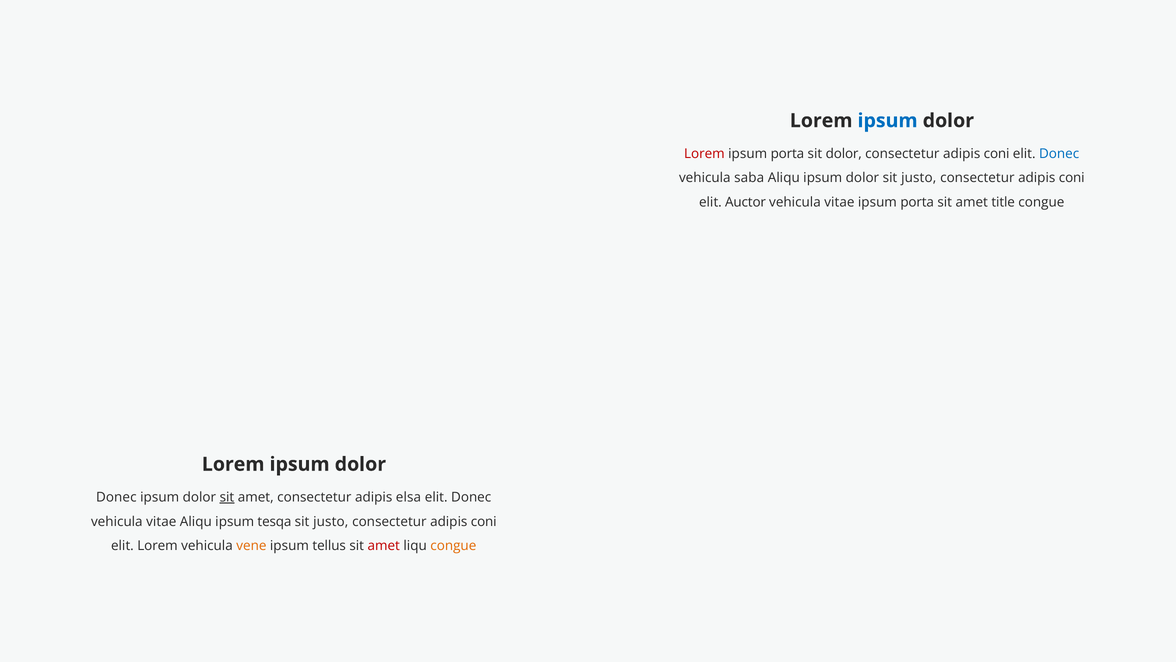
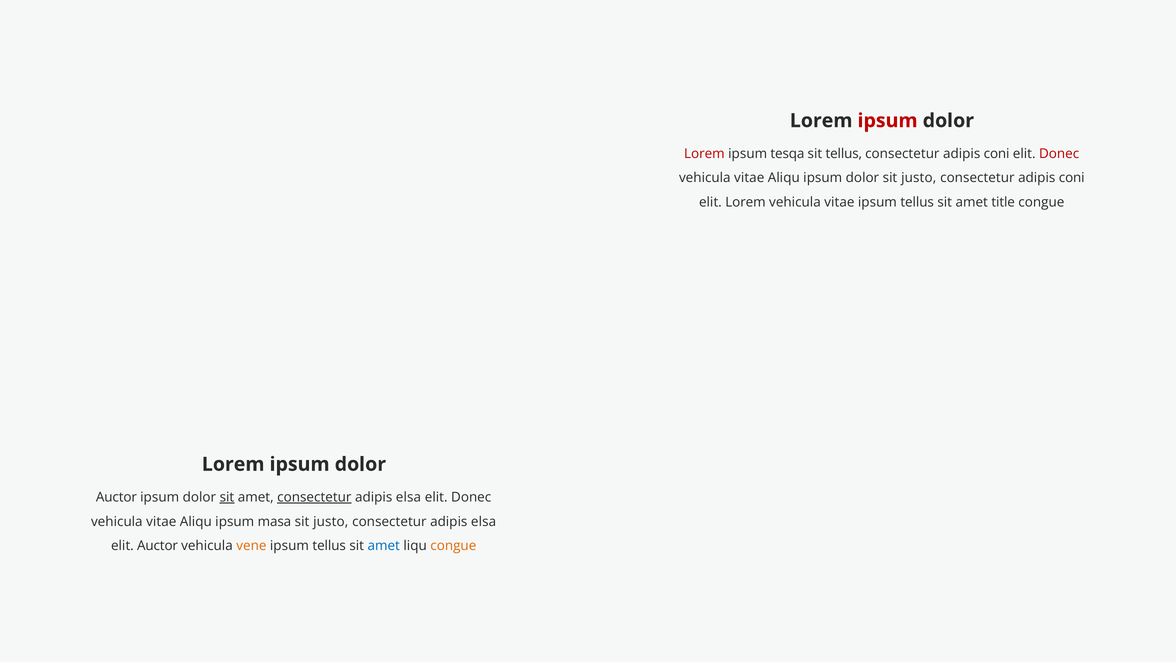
ipsum colour: blue -> red (888, 121)
porta: porta -> tesqa (787, 154)
sit dolor: dolor -> tellus (844, 154)
Donec colour: blue -> red (1059, 154)
saba: saba -> vitae (749, 178)
elit Auctor: Auctor -> Lorem (745, 202)
porta: porta -> tellus (917, 202)
Donec: Donec -> Auctor (116, 497)
consectetur underline: none -> present (314, 497)
tesqa: tesqa -> masa (274, 521)
coni: coni -> elsa (484, 521)
elit Lorem: Lorem -> Auctor (158, 545)
amet colour: red -> blue (384, 545)
